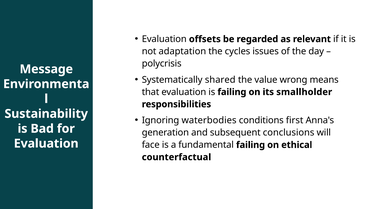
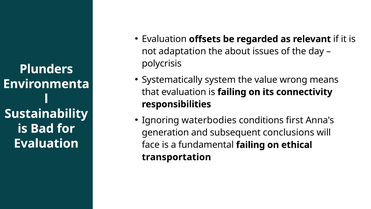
cycles: cycles -> about (238, 51)
Message: Message -> Plunders (46, 69)
shared: shared -> system (220, 80)
smallholder: smallholder -> connectivity (304, 92)
counterfactual: counterfactual -> transportation (176, 157)
